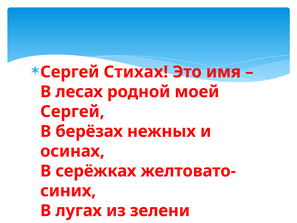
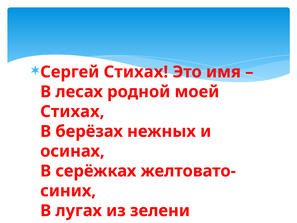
Сергей: Сергей -> Стихах (72, 111)
